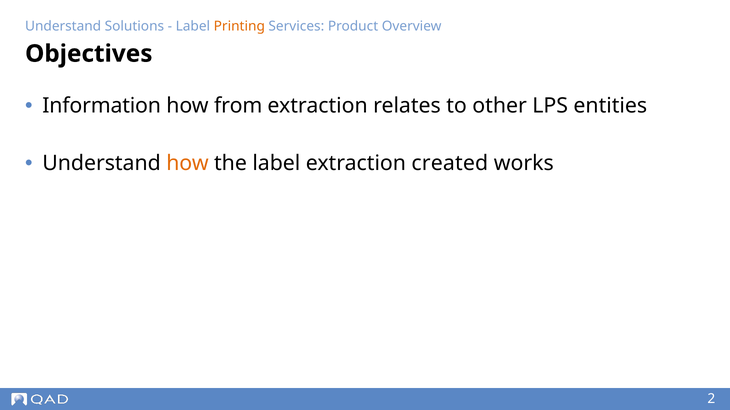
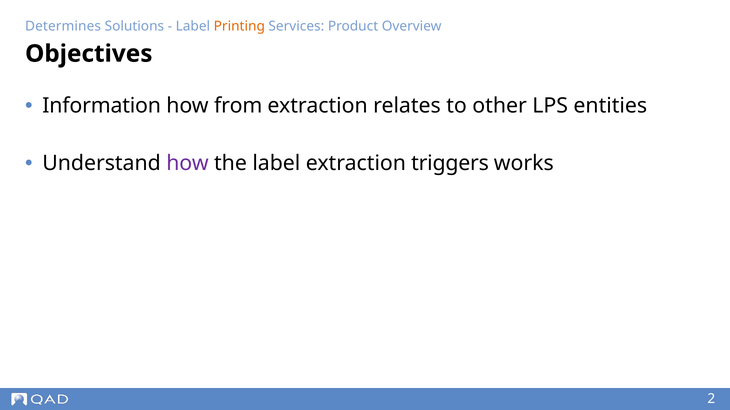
Understand: Understand -> Determines (63, 26)
how colour: orange -> purple (187, 164)
created: created -> triggers (450, 164)
